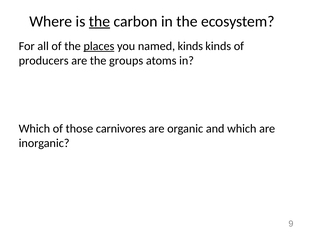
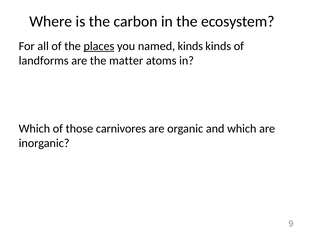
the underline: present -> none (99, 21)
producers: producers -> landforms (44, 61)
groups: groups -> matter (126, 61)
